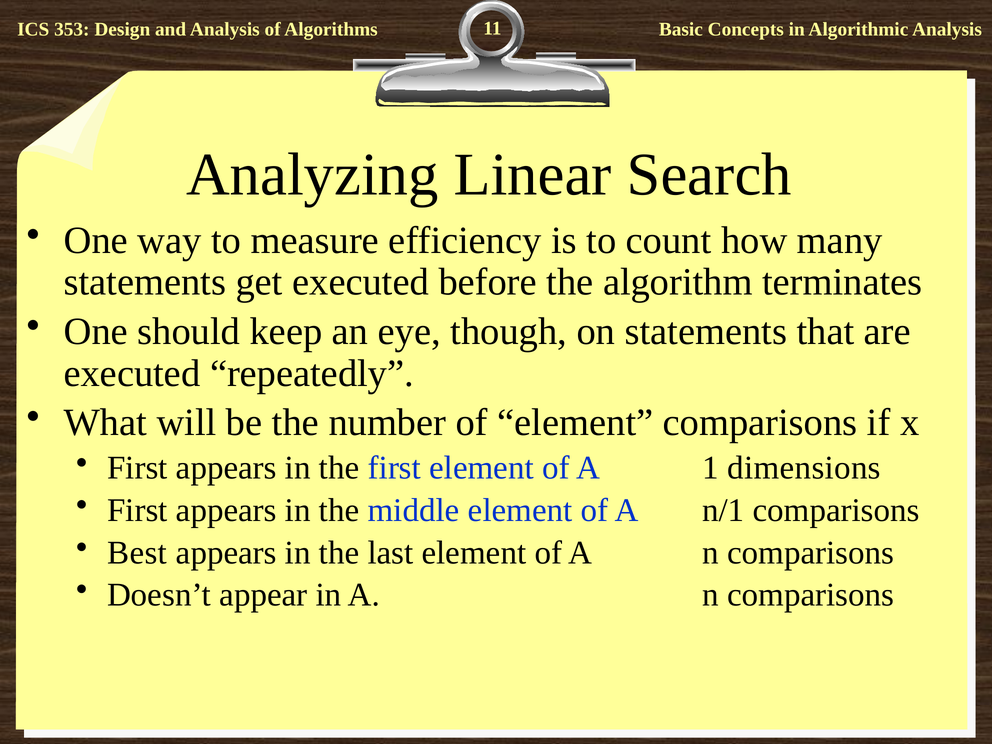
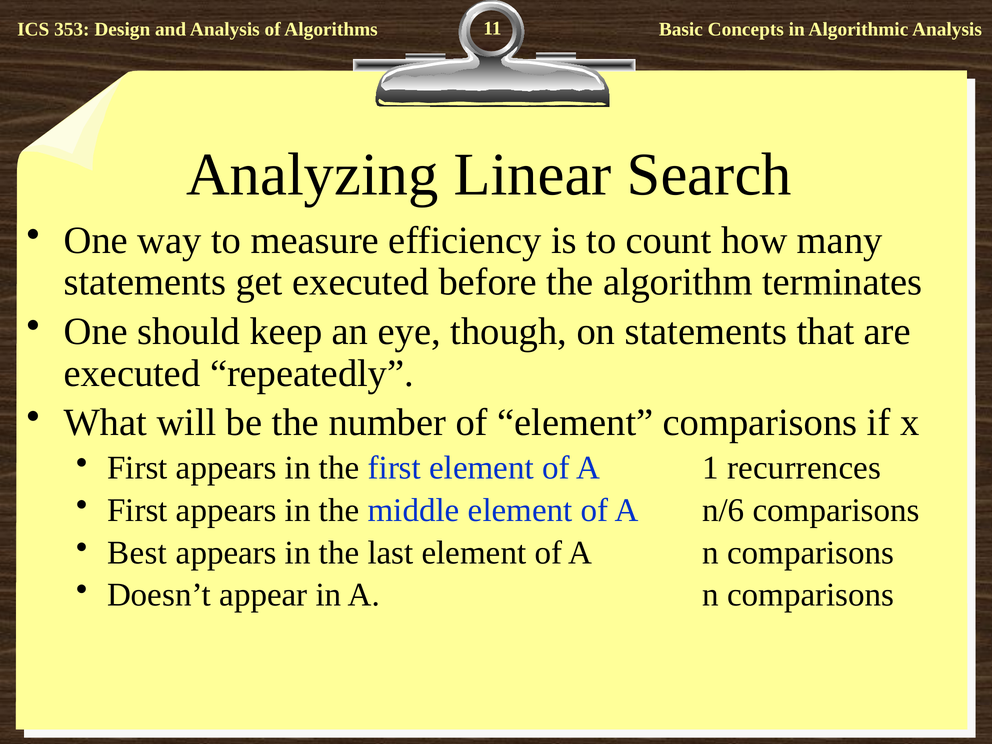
dimensions: dimensions -> recurrences (804, 468)
n/1: n/1 -> n/6 (723, 510)
